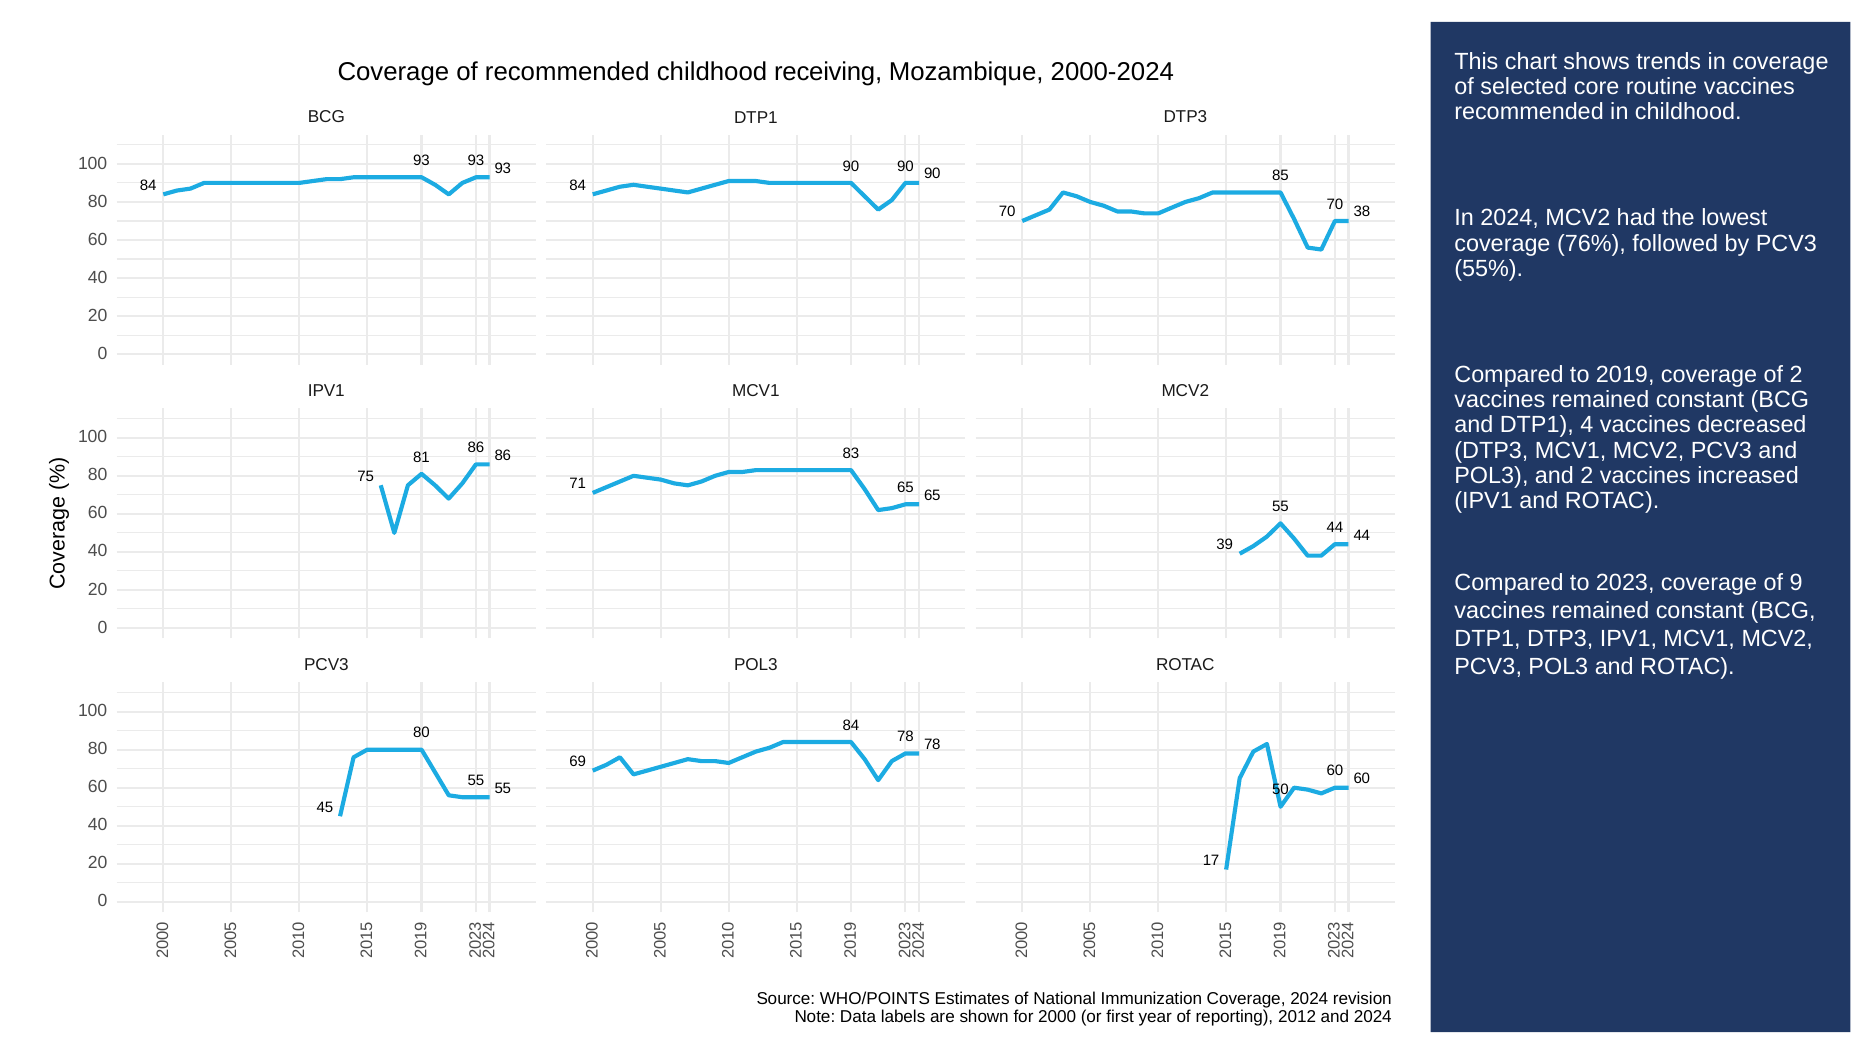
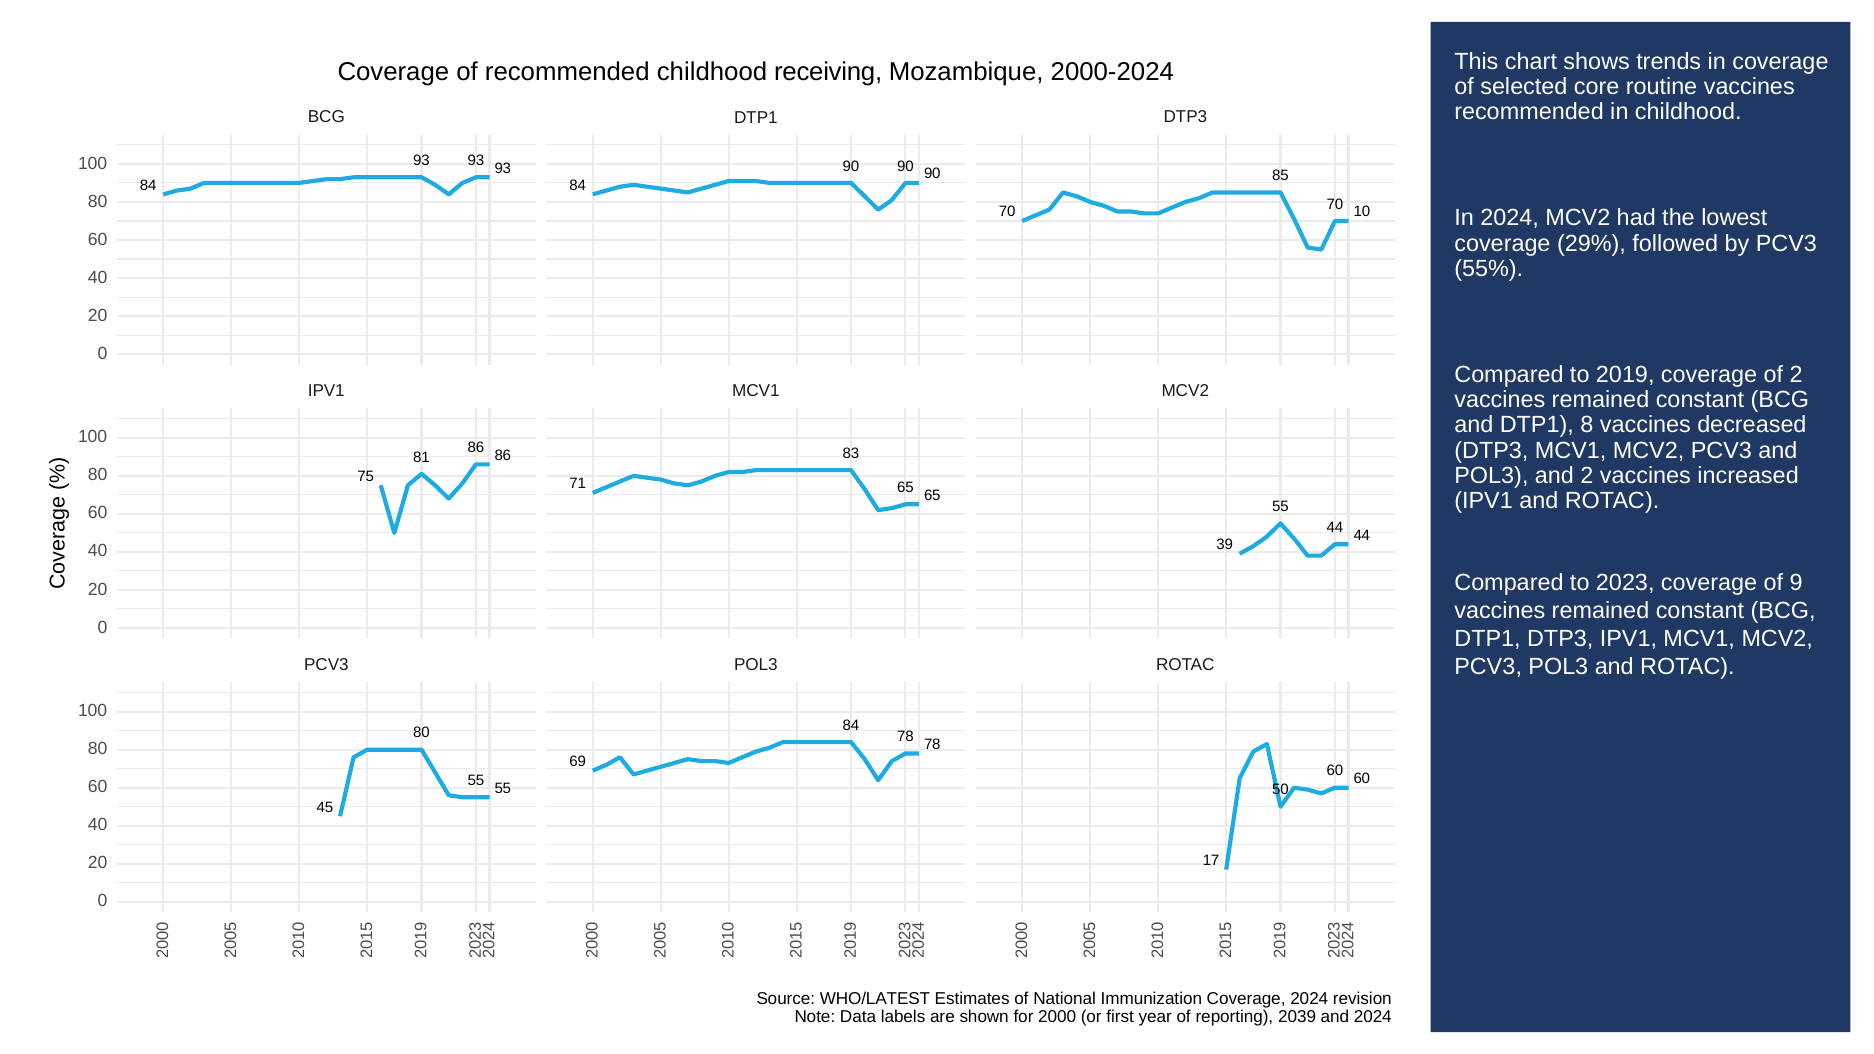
38: 38 -> 10 (1362, 212)
76%: 76% -> 29% (1591, 243)
DTP1 4: 4 -> 8 (1587, 425)
WHO/POINTS: WHO/POINTS -> WHO/LATEST (875, 999)
2012: 2012 -> 2039 (1297, 1017)
